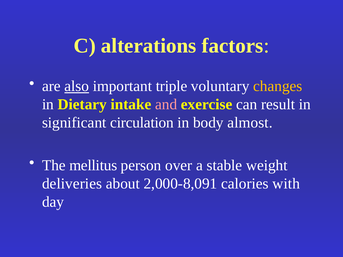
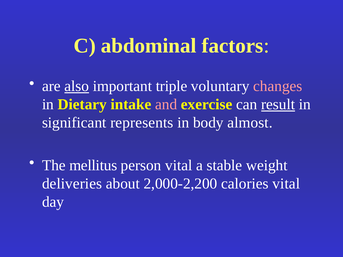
alterations: alterations -> abdominal (149, 46)
changes colour: yellow -> pink (278, 86)
result underline: none -> present (278, 105)
circulation: circulation -> represents (142, 123)
person over: over -> vital (179, 166)
2,000-8,091: 2,000-8,091 -> 2,000-2,200 (180, 184)
calories with: with -> vital (286, 184)
